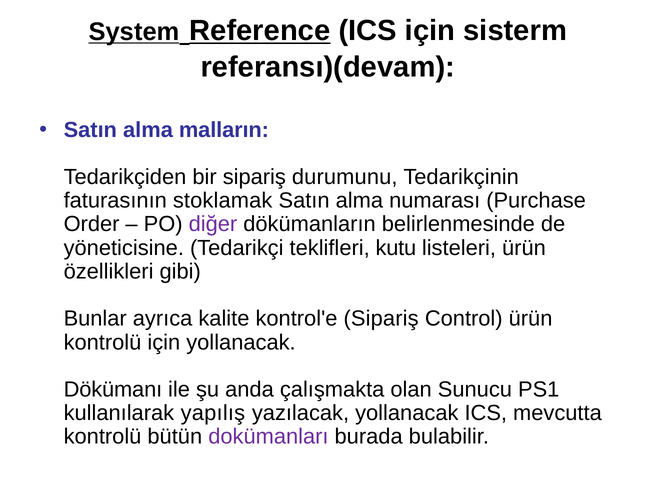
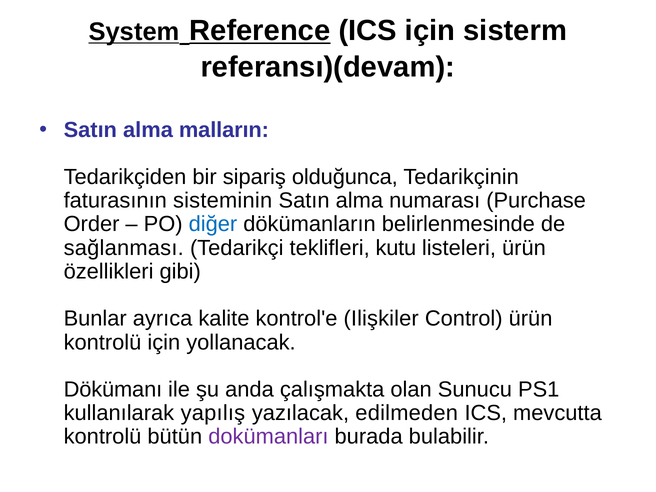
durumunu: durumunu -> olduğunca (345, 177)
stoklamak: stoklamak -> sisteminin (223, 201)
diğer colour: purple -> blue (213, 224)
yöneticisine: yöneticisine -> sağlanması (124, 248)
kontrol'e Sipariş: Sipariş -> Ilişkiler (381, 319)
yazılacak yollanacak: yollanacak -> edilmeden (407, 413)
